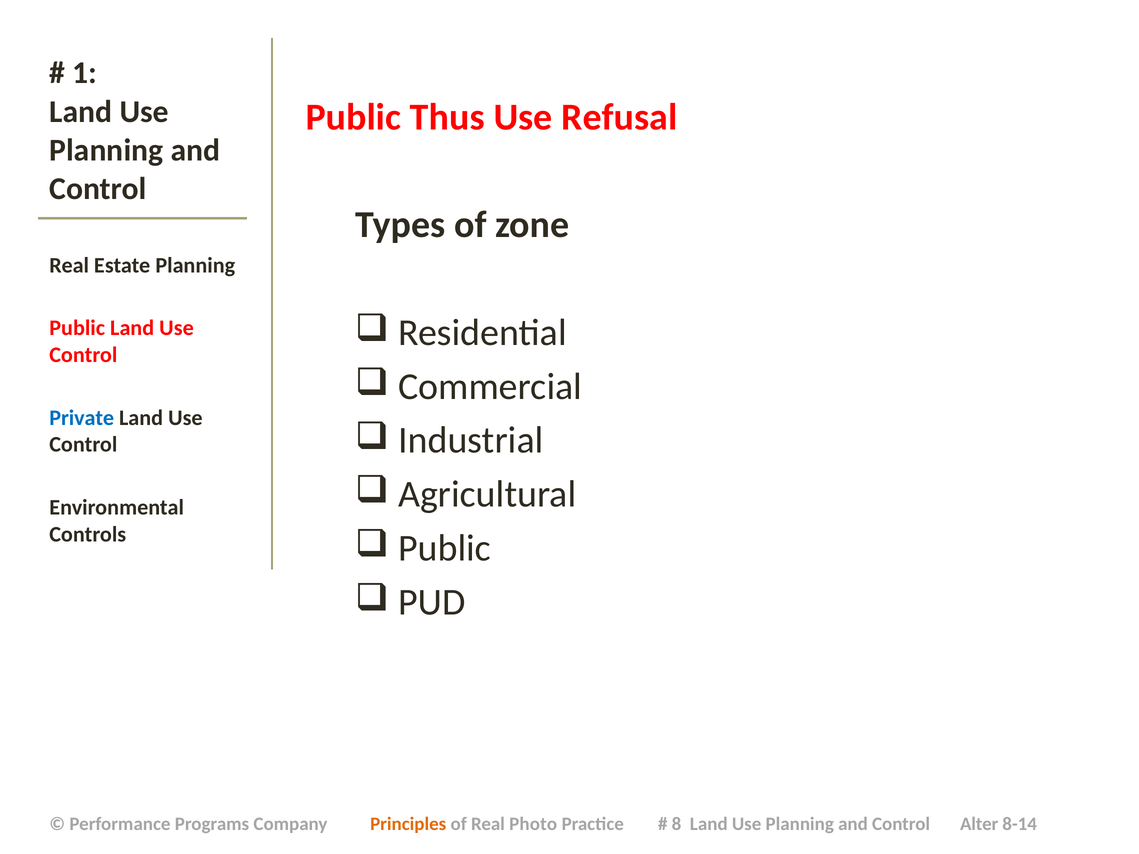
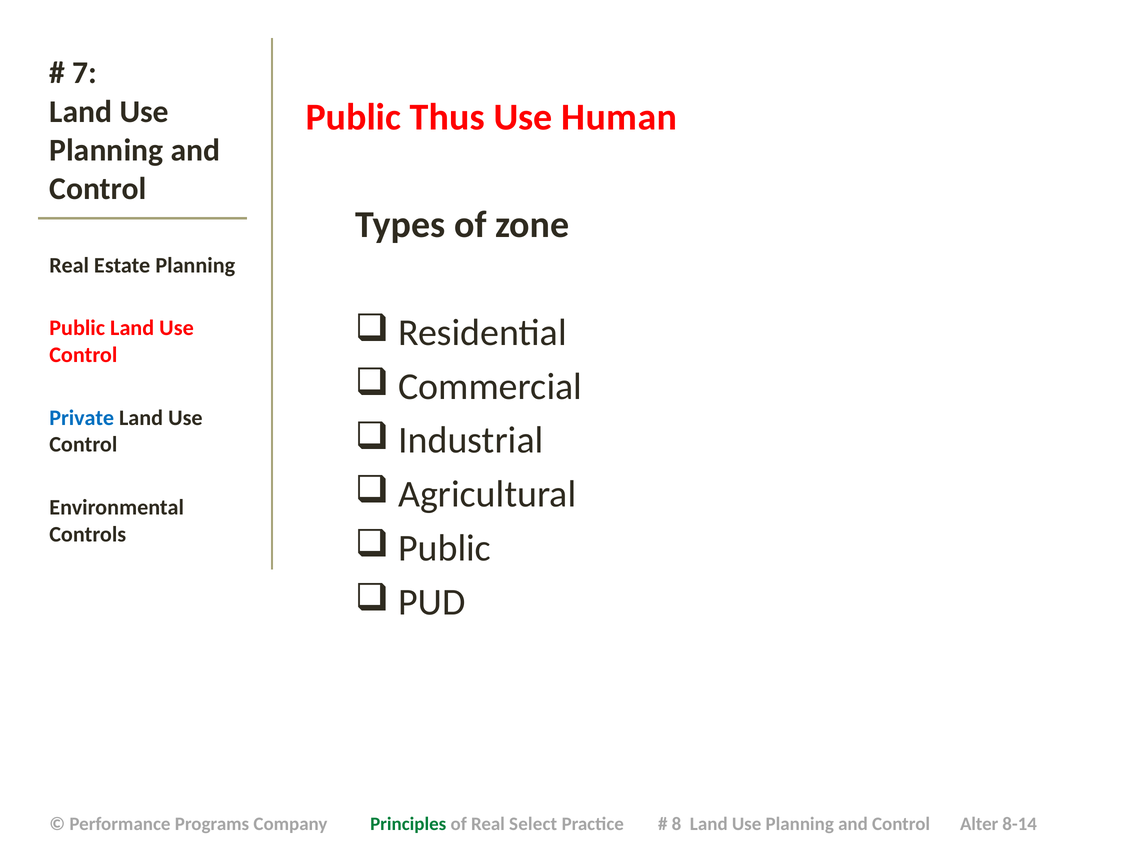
1: 1 -> 7 (85, 73)
Refusal: Refusal -> Human (619, 117)
Principles colour: orange -> green (408, 824)
Photo: Photo -> Select (533, 824)
